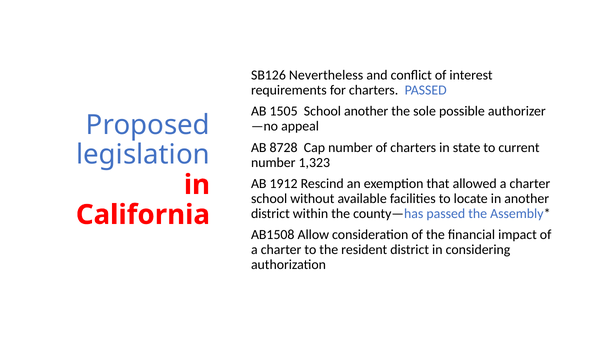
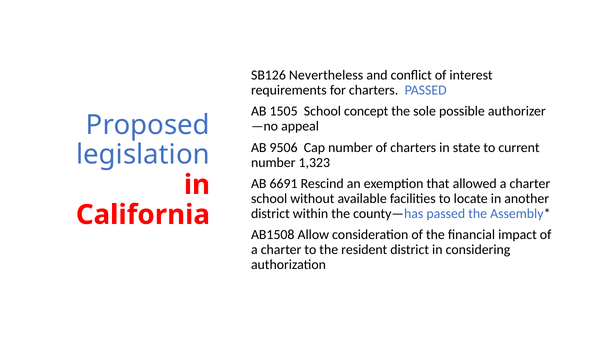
School another: another -> concept (366, 111)
8728: 8728 -> 9506 (284, 147)
1912: 1912 -> 6691 (284, 184)
